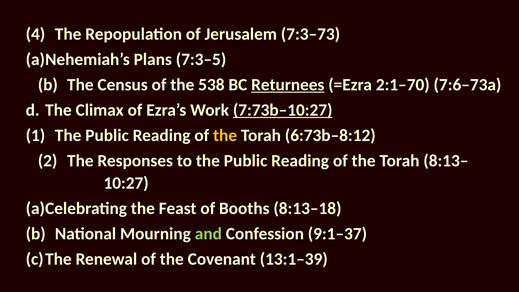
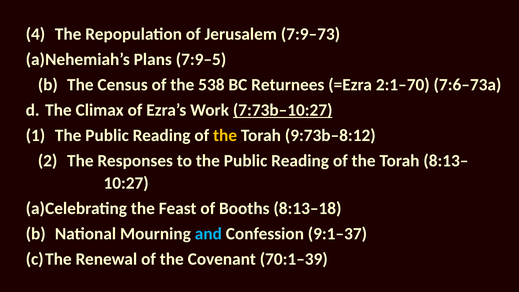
7:3–73: 7:3–73 -> 7:9–73 (310, 34)
7:3–5: 7:3–5 -> 7:9–5 (201, 59)
Returnees underline: present -> none (288, 85)
6:73b–8:12: 6:73b–8:12 -> 9:73b–8:12 (330, 135)
and colour: light green -> light blue (208, 234)
13:1–39: 13:1–39 -> 70:1–39 (294, 259)
